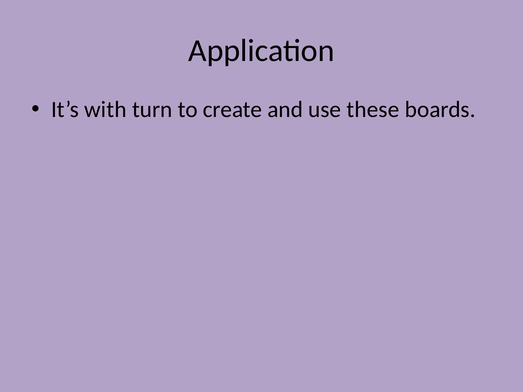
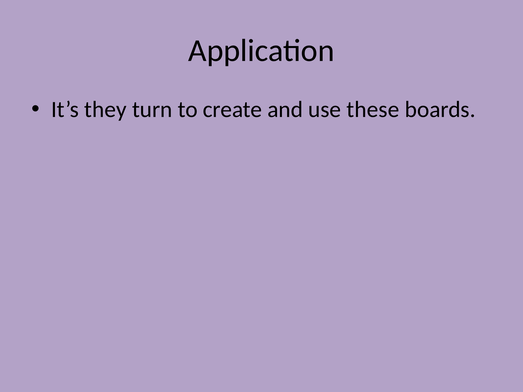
with: with -> they (105, 110)
